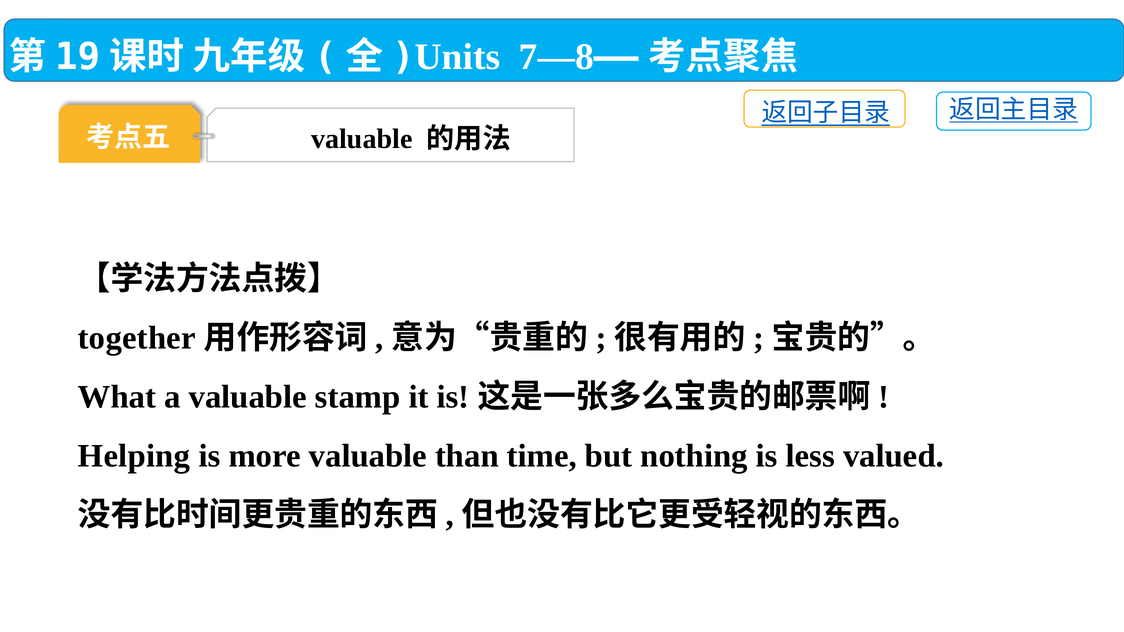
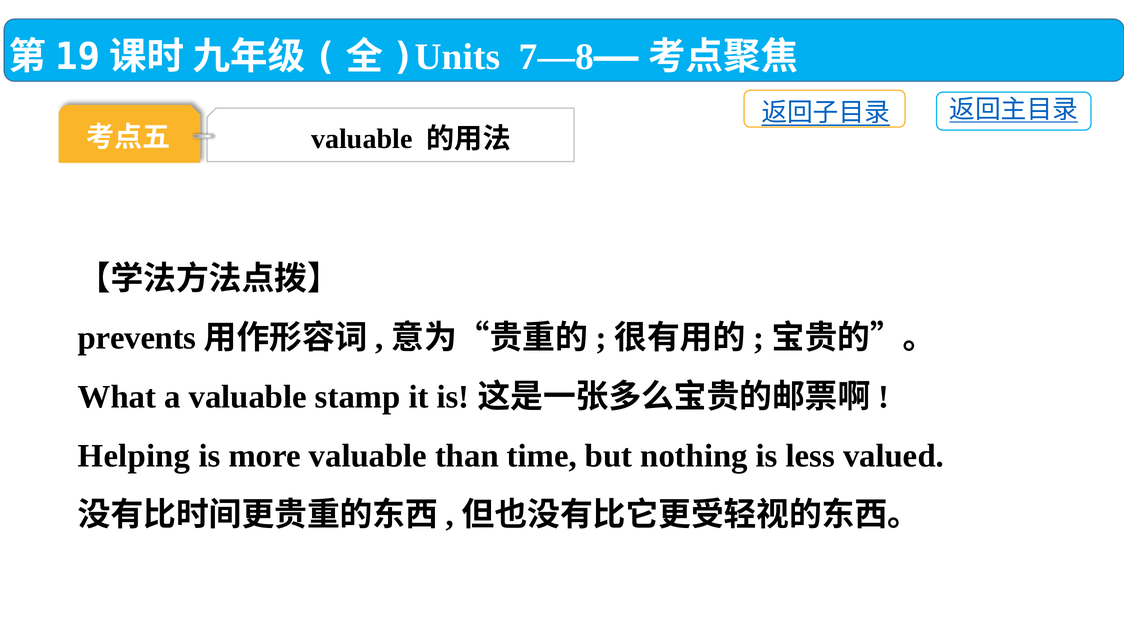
together: together -> prevents (137, 338)
